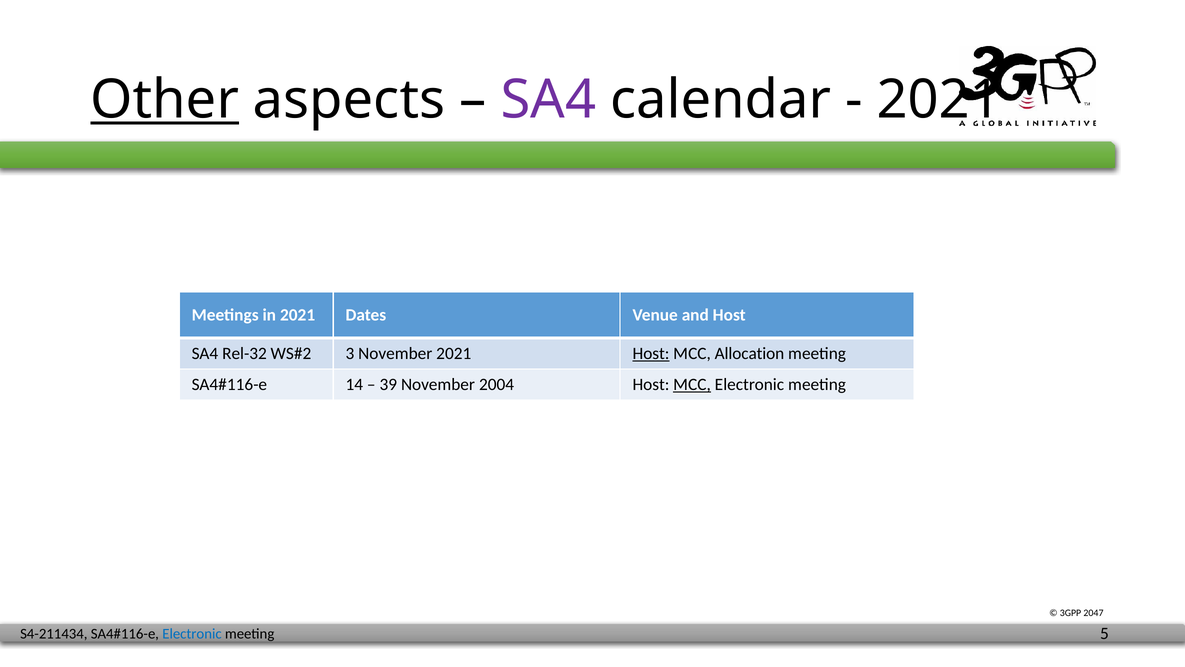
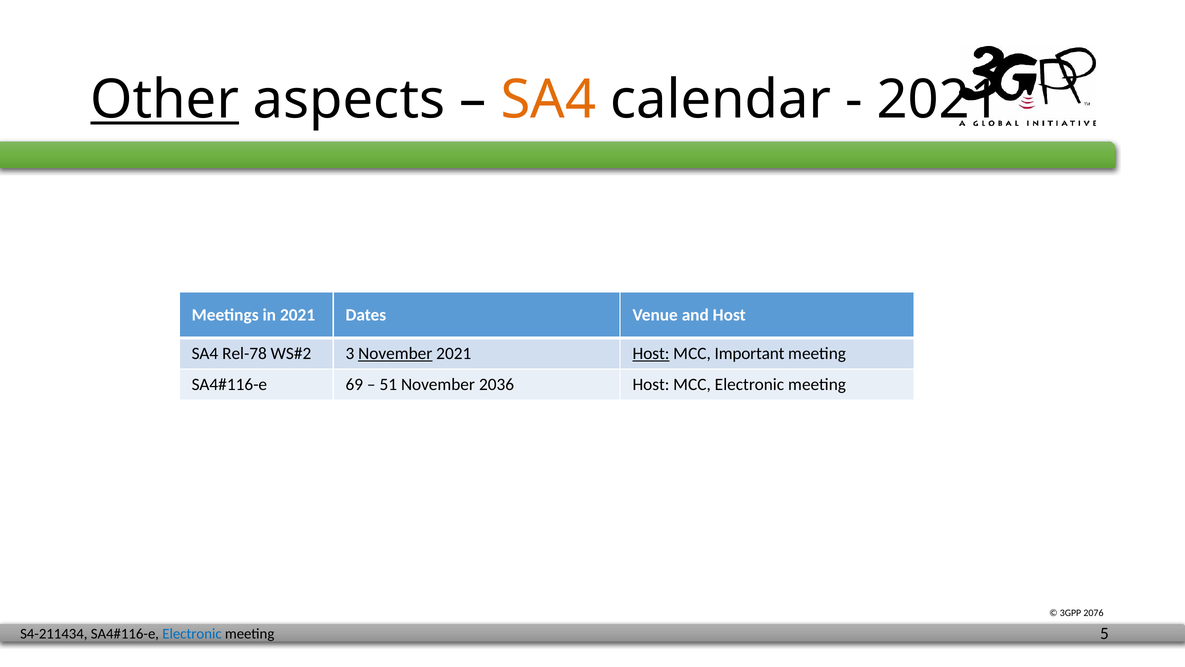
SA4 colour: purple -> orange (548, 100)
Rel-32: Rel-32 -> Rel-78 (244, 353)
November underline: none -> present (395, 353)
Allocation: Allocation -> Important (750, 353)
14: 14 -> 69 (354, 384)
39: 39 -> 51 (388, 384)
2004: 2004 -> 2036 (497, 384)
MCC underline: present -> none (692, 384)
2047: 2047 -> 2076 (1093, 612)
